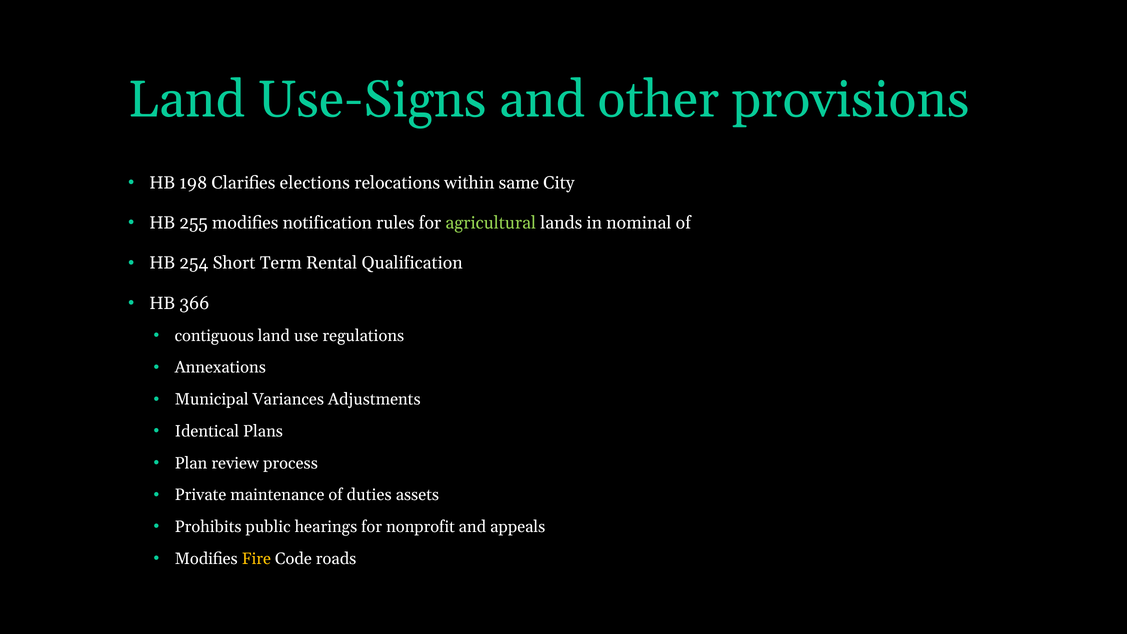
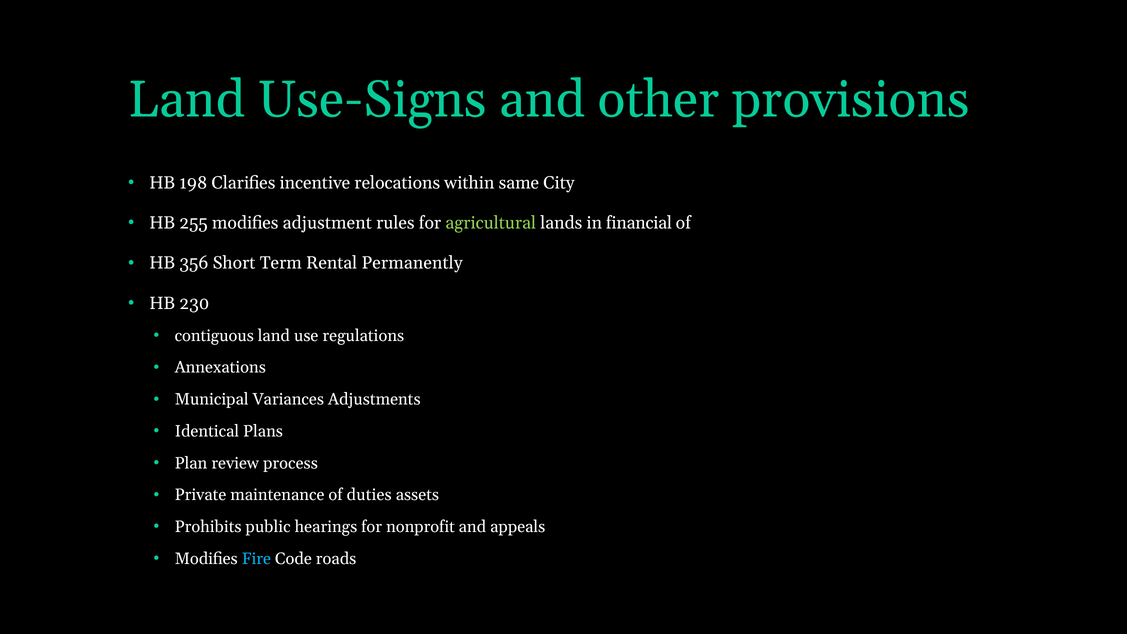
elections: elections -> incentive (315, 183)
notification: notification -> adjustment (327, 223)
nominal: nominal -> financial (639, 223)
254: 254 -> 356 (194, 263)
Qualification: Qualification -> Permanently (412, 263)
366: 366 -> 230 (194, 303)
Fire colour: yellow -> light blue (256, 559)
